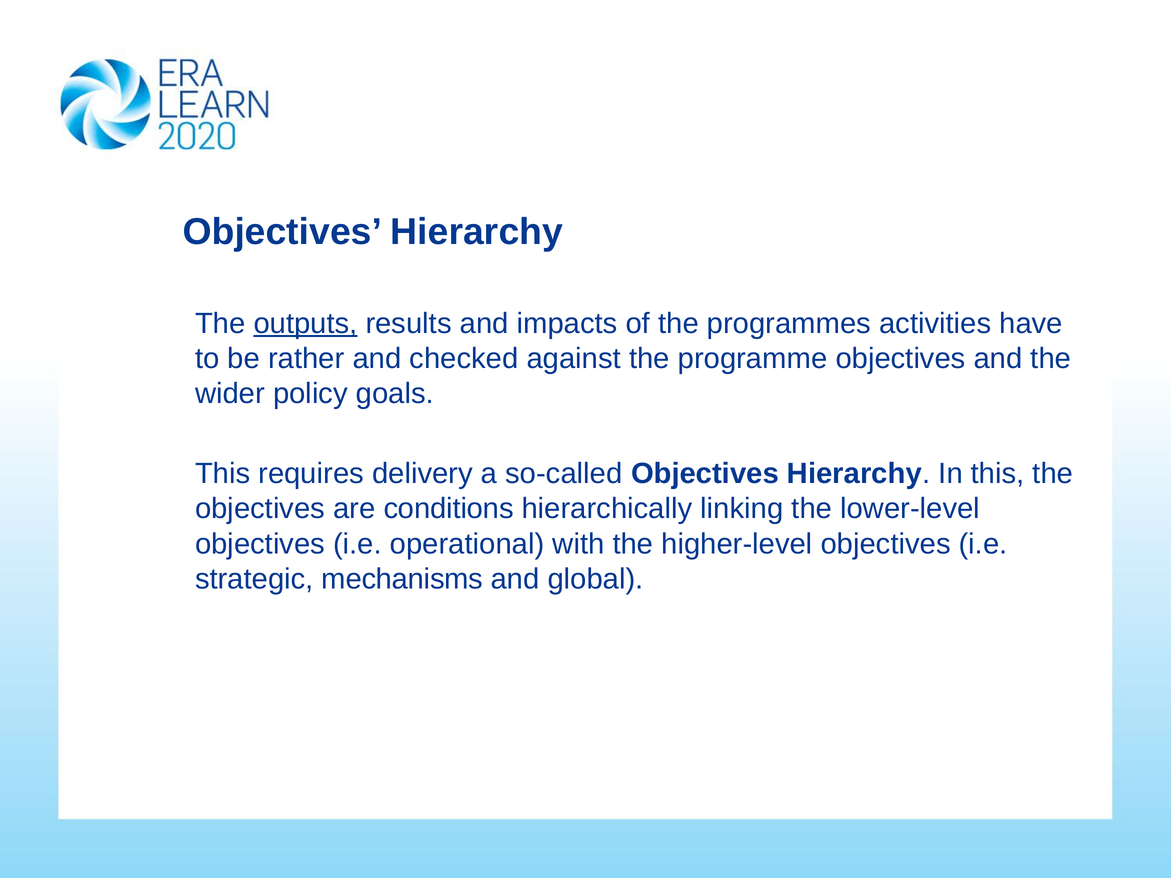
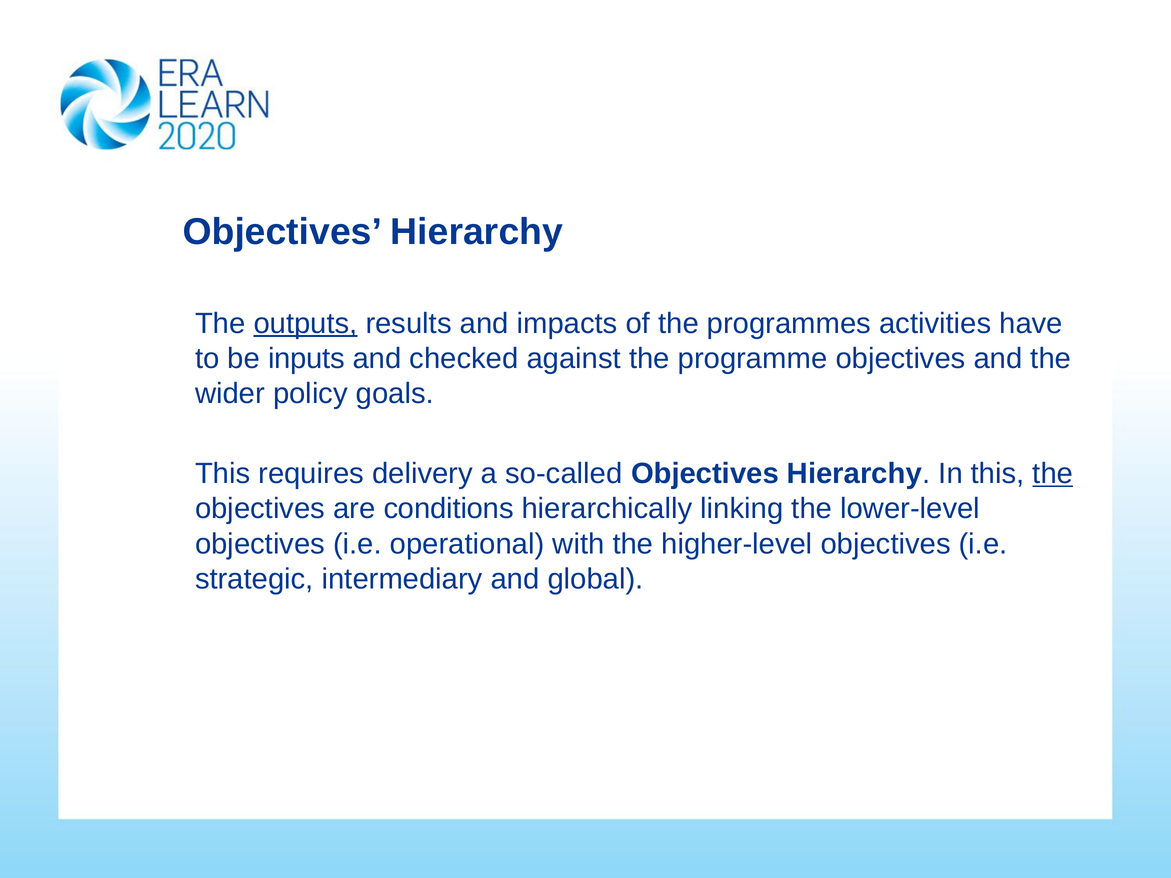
rather: rather -> inputs (306, 359)
the underline: none -> present (1053, 474)
mechanisms: mechanisms -> intermediary (402, 579)
